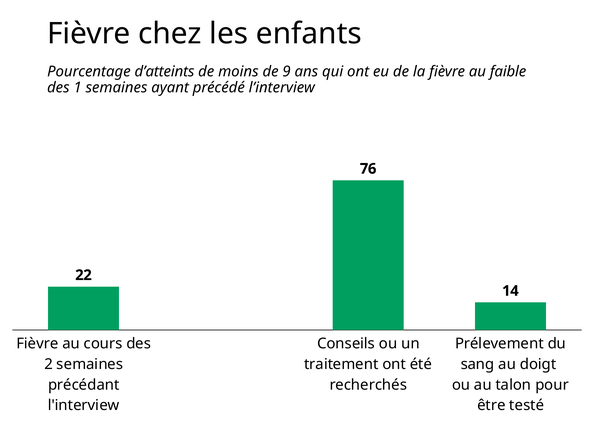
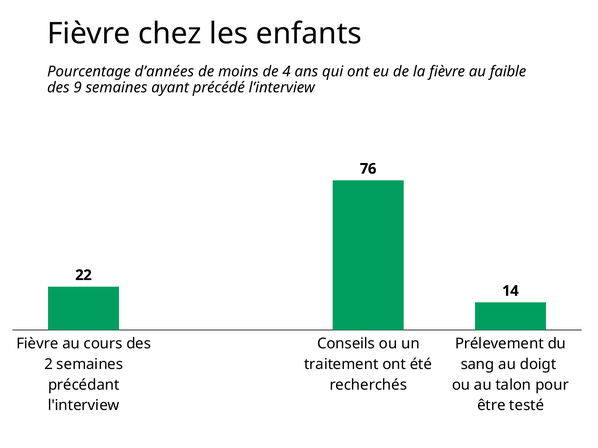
d’atteints: d’atteints -> d’années (164, 72)
9: 9 -> 4 (287, 72)
1: 1 -> 9 (78, 88)
